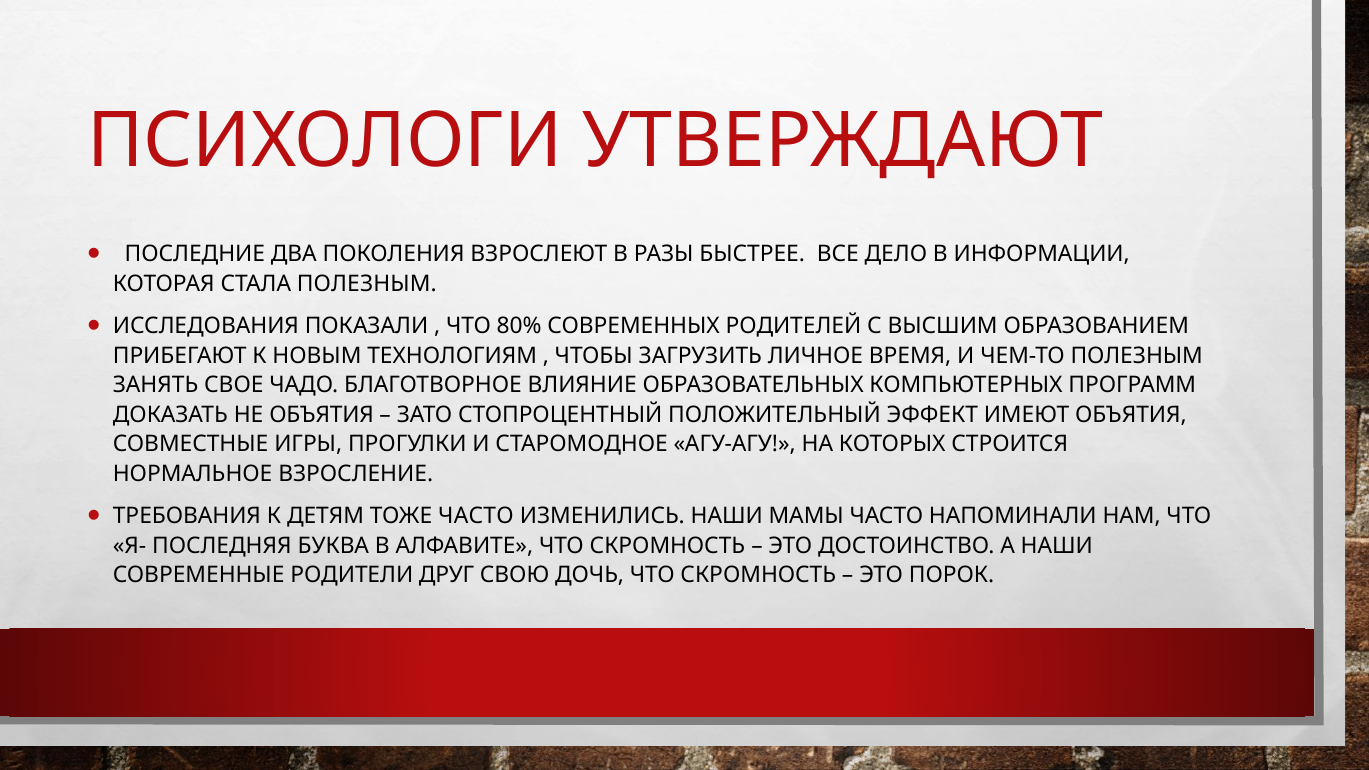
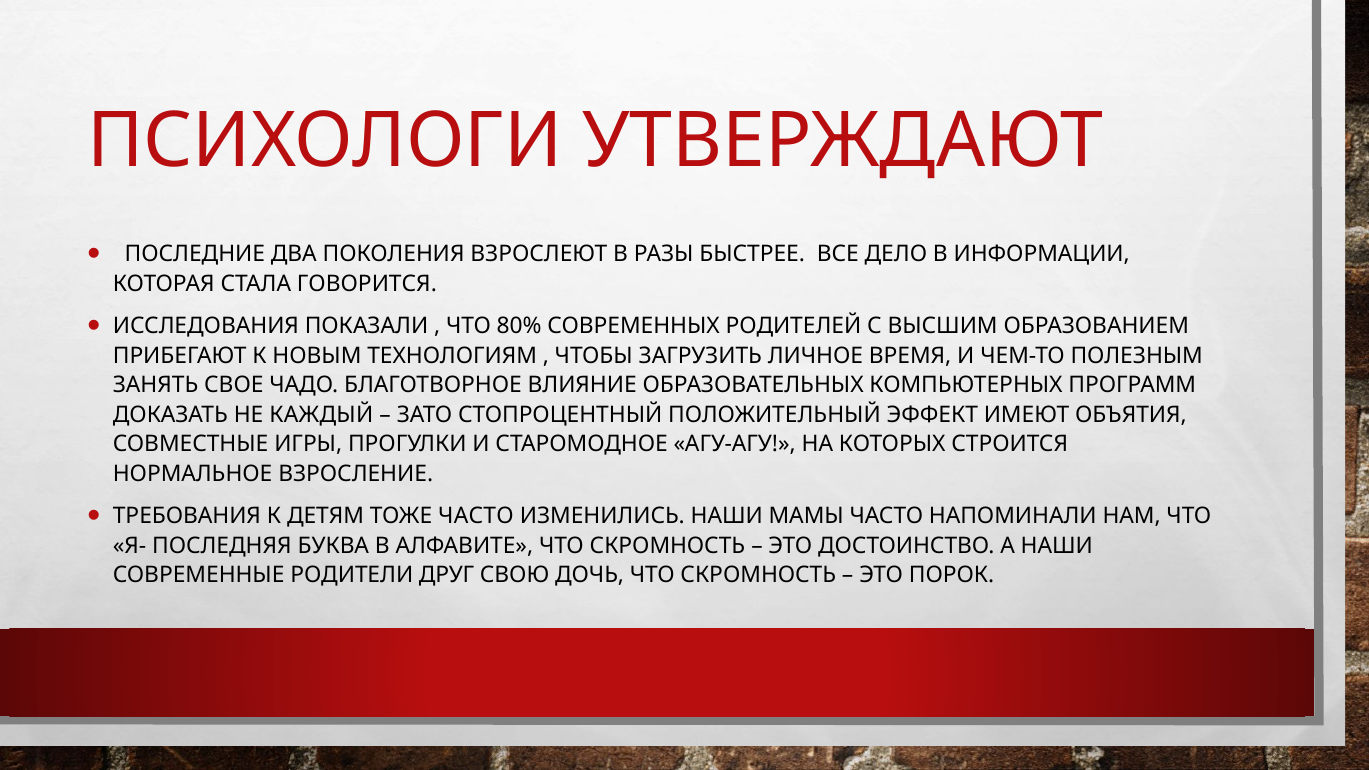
СТАЛА ПОЛЕЗНЫМ: ПОЛЕЗНЫМ -> ГОВОРИТСЯ (367, 284)
НЕ ОБЪЯТИЯ: ОБЪЯТИЯ -> КАЖДЫЙ (321, 415)
